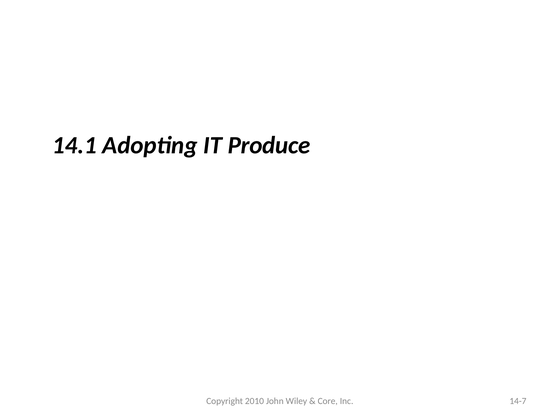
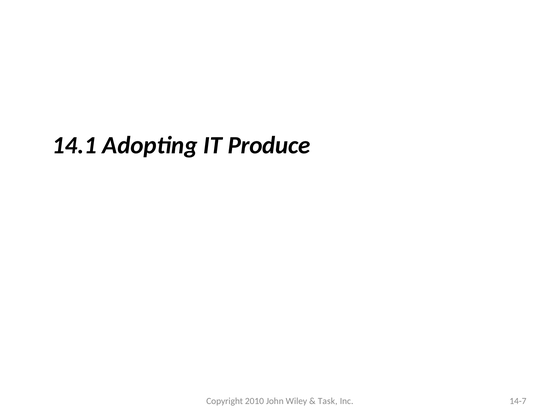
Core: Core -> Task (328, 401)
